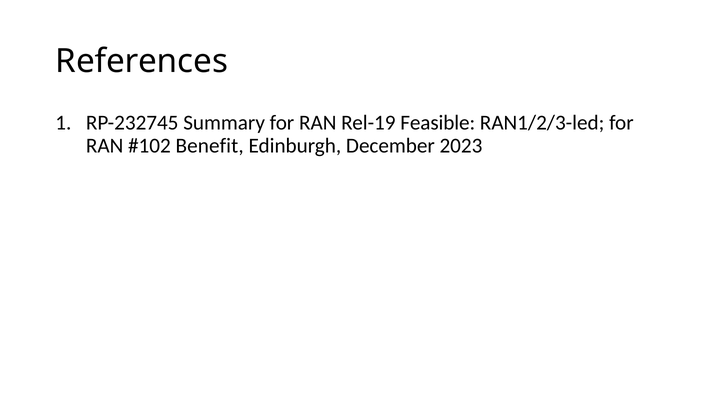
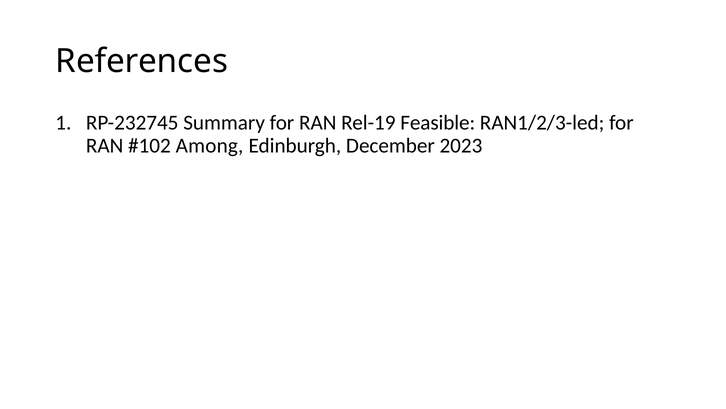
Benefit: Benefit -> Among (210, 146)
